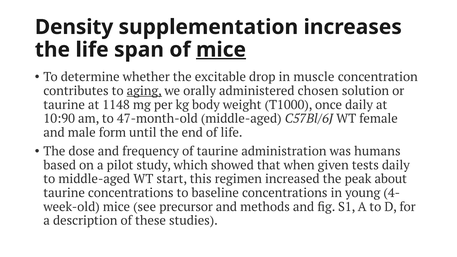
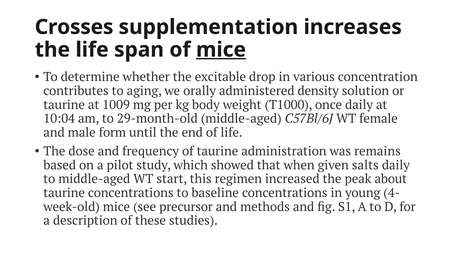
Density: Density -> Crosses (74, 27)
muscle: muscle -> various (314, 77)
aging underline: present -> none (144, 91)
chosen: chosen -> density (318, 91)
1148: 1148 -> 1009 (116, 105)
10:90: 10:90 -> 10:04 (59, 119)
47-month-old: 47-month-old -> 29-month-old (157, 119)
humans: humans -> remains (377, 151)
tests: tests -> salts (365, 165)
